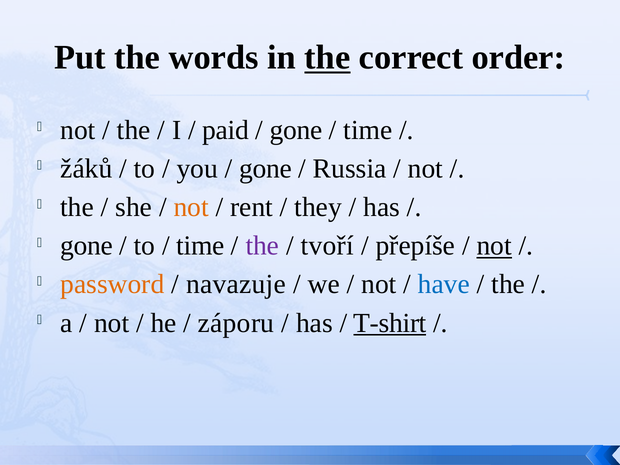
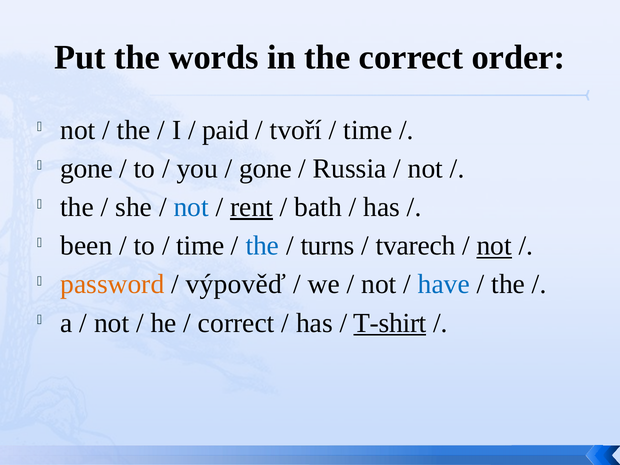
the underline: present -> none (327, 58)
gone: gone -> tvoří (296, 130)
žáků: žáků -> gone (86, 169)
not colour: orange -> blue (191, 207)
rent underline: none -> present (252, 207)
they: they -> bath (318, 207)
gone: gone -> been (86, 246)
the colour: purple -> blue (262, 246)
tvoří: tvoří -> turns (327, 246)
přepíše: přepíše -> tvarech (415, 246)
navazuje: navazuje -> výpověď (236, 284)
záporu: záporu -> correct (236, 323)
